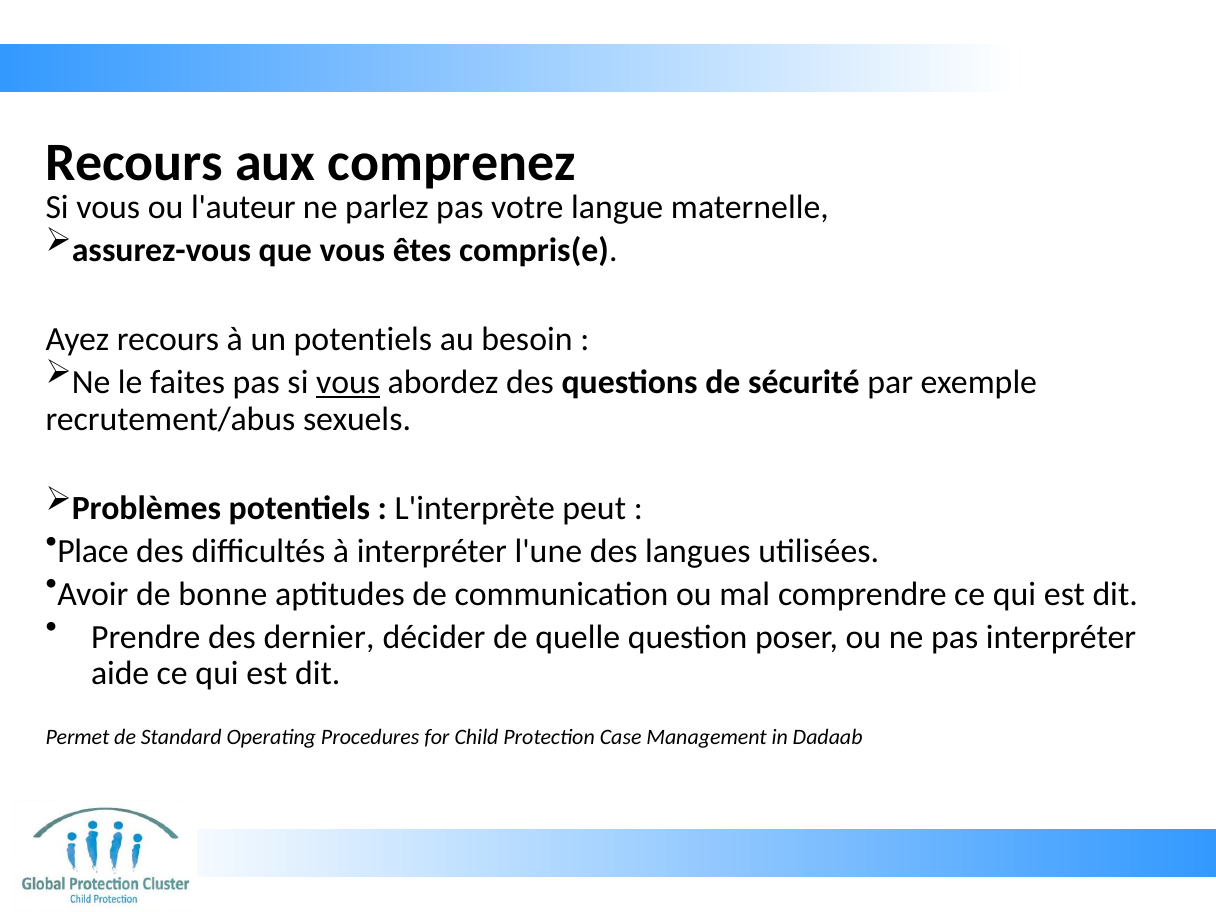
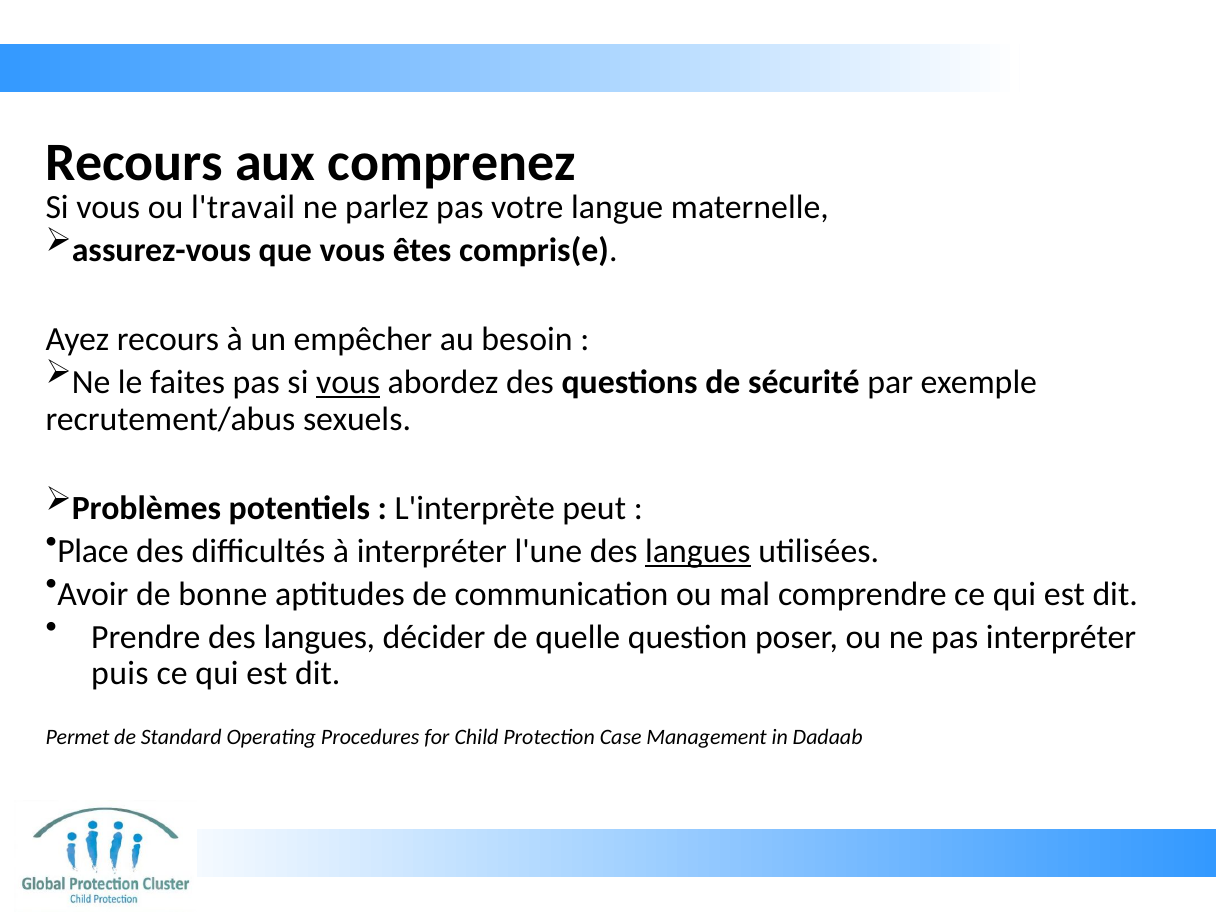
l'auteur: l'auteur -> l'travail (243, 207)
un potentiels: potentiels -> empêcher (363, 340)
langues underline: none -> present (698, 552)
Prendre des dernier: dernier -> langues (319, 637)
aide: aide -> puis (120, 674)
